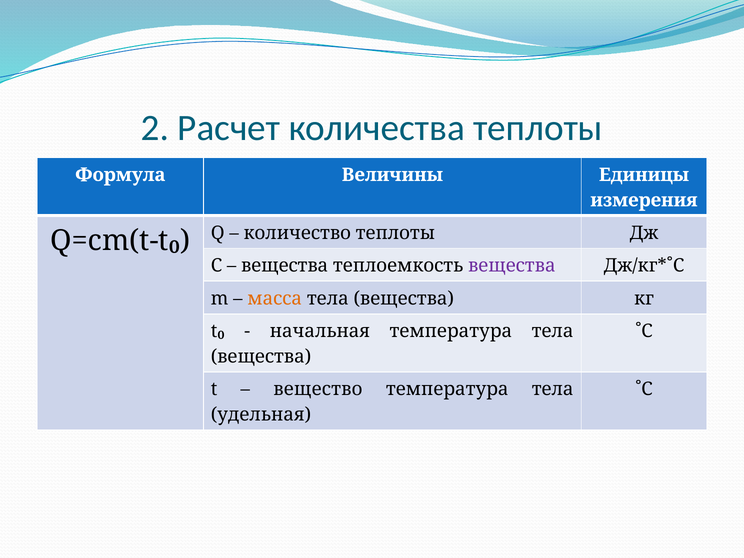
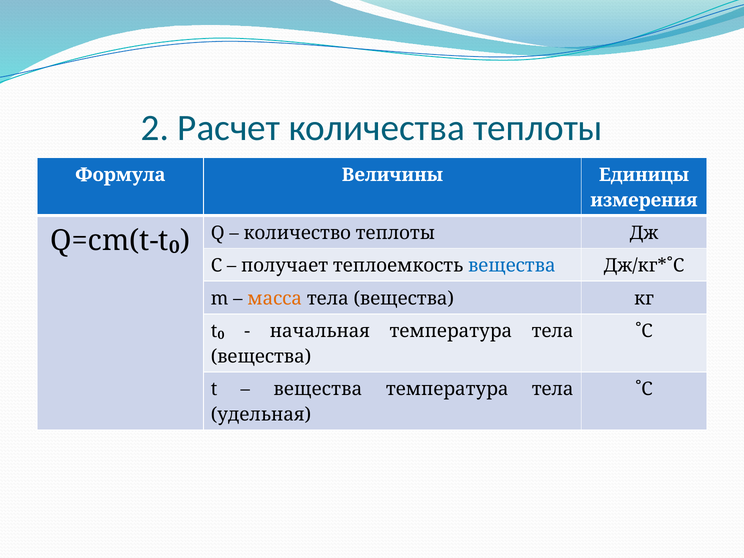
вещества: вещества -> получает (285, 266)
вещества colour: purple -> blue (512, 266)
вещество: вещество -> вещества (318, 389)
